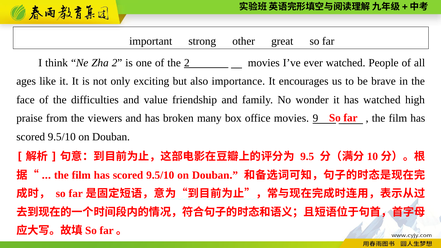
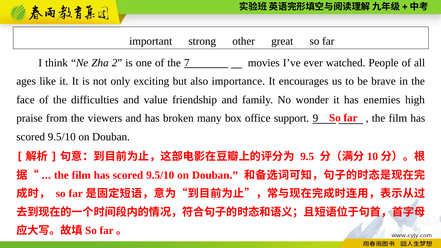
the 2: 2 -> 7 (187, 63)
has watched: watched -> enemies (382, 100)
office movies: movies -> support (292, 118)
